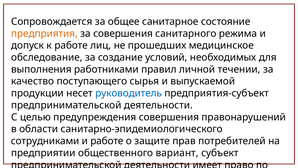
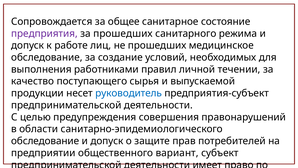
предприятия colour: orange -> purple (44, 33)
за совершения: совершения -> прошедших (123, 33)
сотрудниками: сотрудниками -> обследование (45, 141)
работе: работе -> допуск (107, 141)
